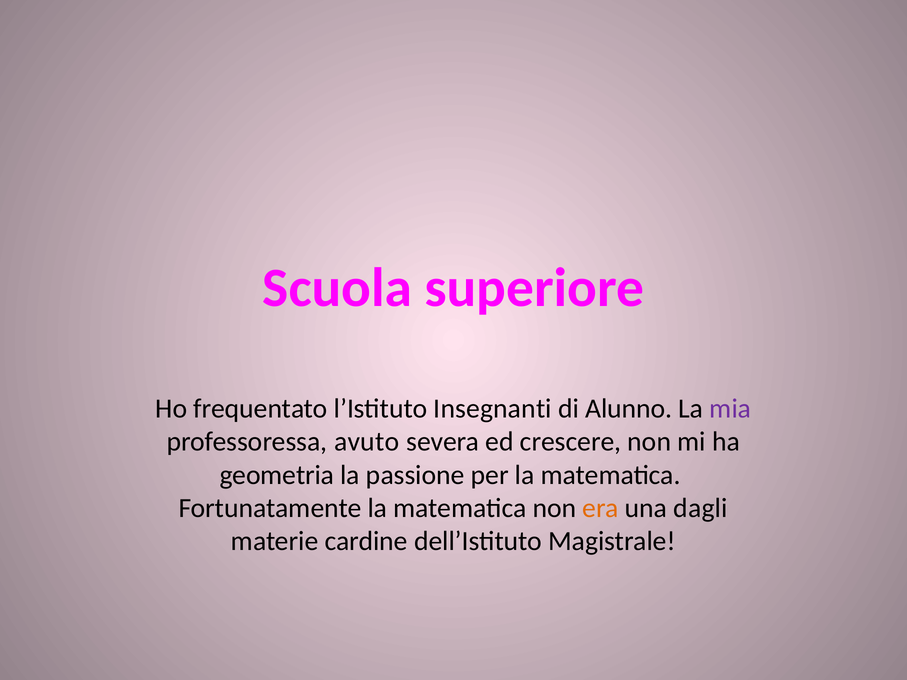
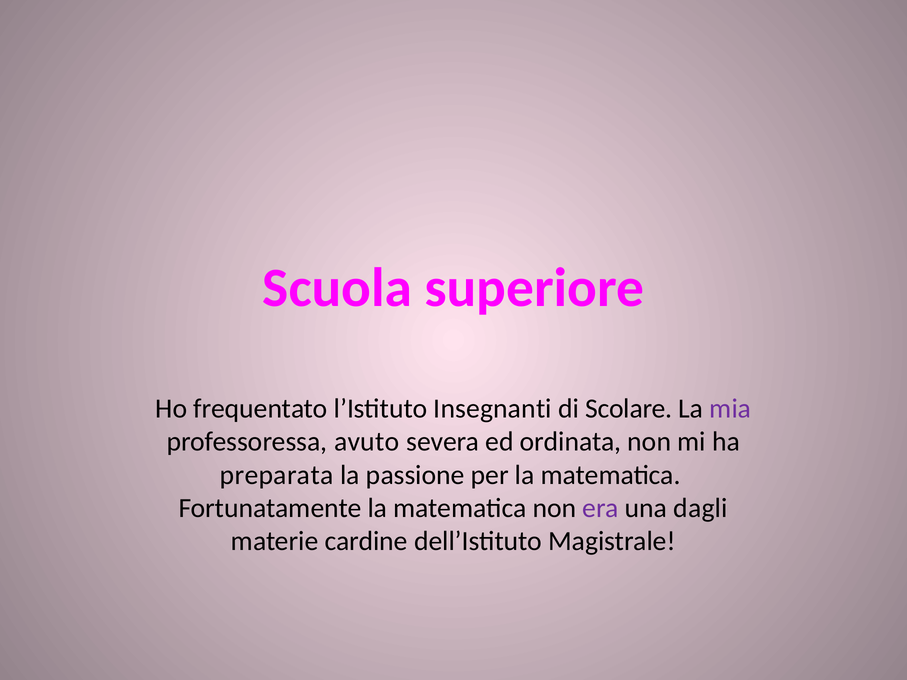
Alunno: Alunno -> Scolare (629, 409)
crescere: crescere -> ordinata (571, 442)
geometria: geometria -> preparata (277, 475)
era colour: orange -> purple (601, 508)
